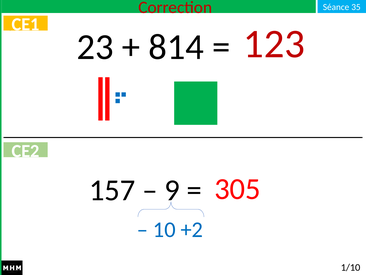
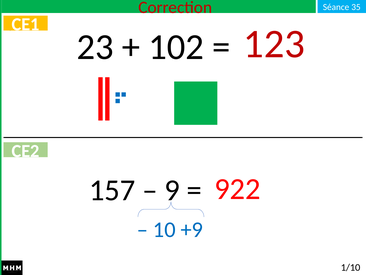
814: 814 -> 102 (176, 47)
305: 305 -> 922 (237, 189)
+2: +2 -> +9 (192, 229)
